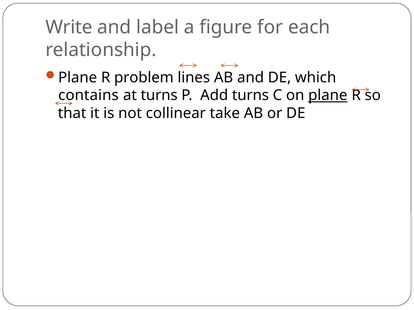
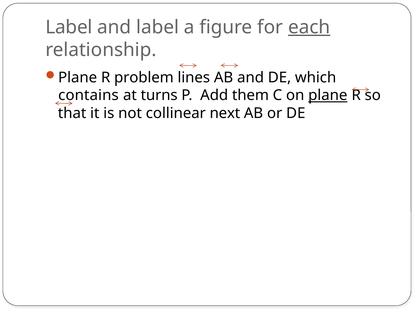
Write: Write -> Label (69, 27)
each underline: none -> present (309, 27)
Add turns: turns -> them (250, 96)
take: take -> next (225, 113)
